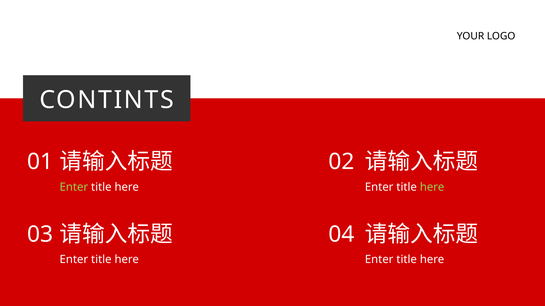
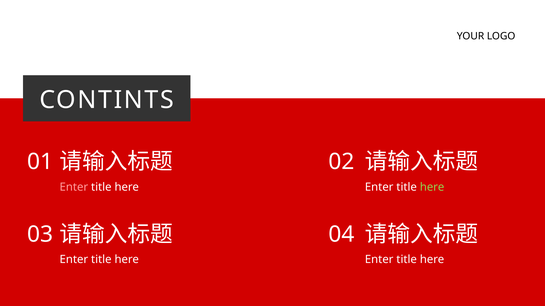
Enter colour: light green -> pink (74, 187)
